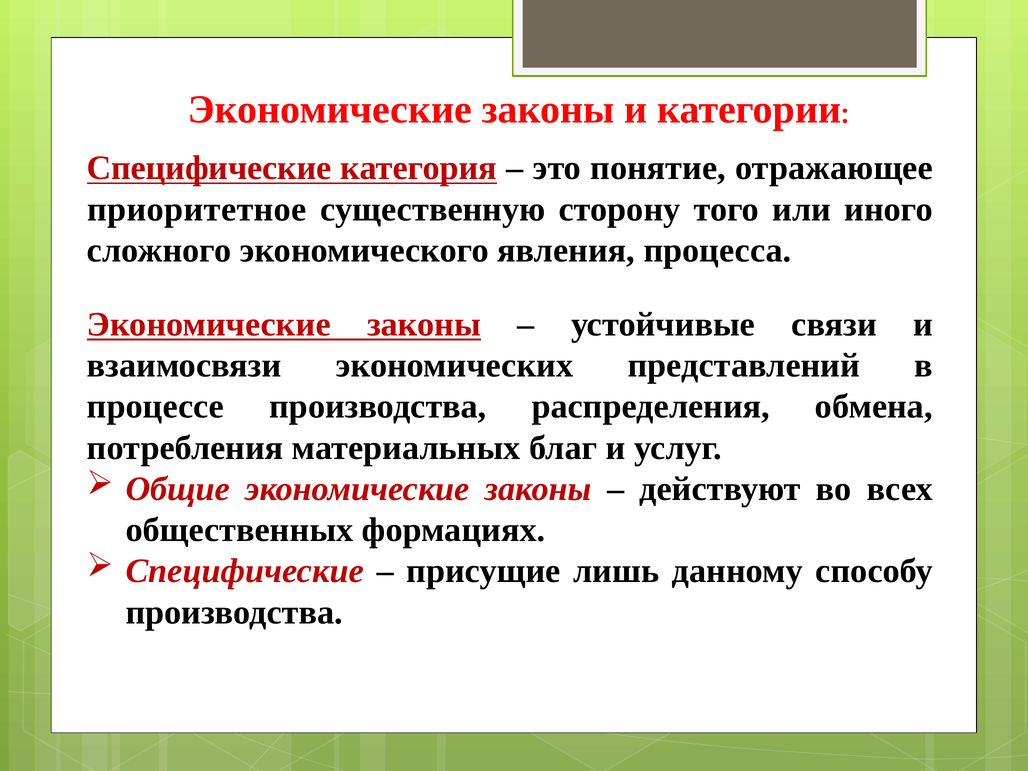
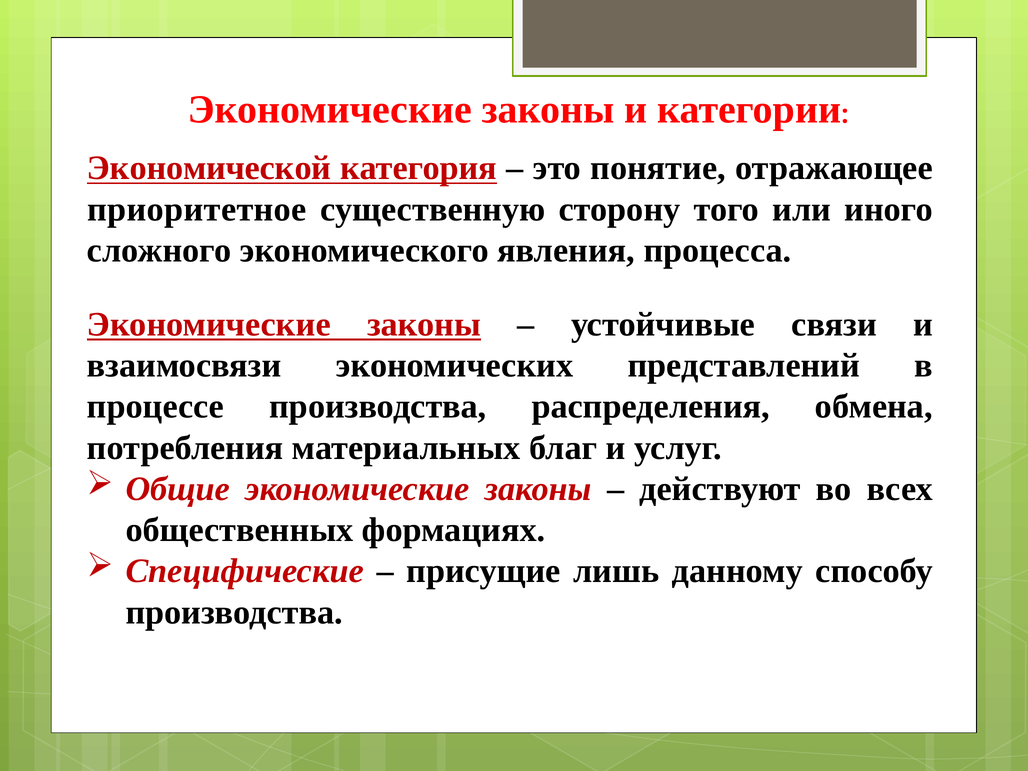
Специфические: Специфические -> Экономической (209, 168)
